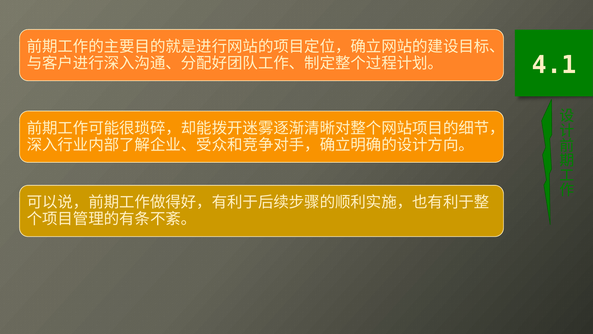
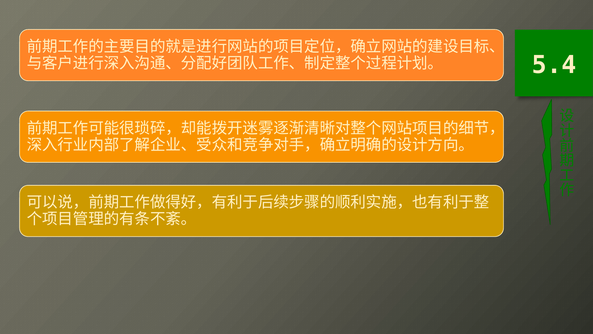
4.1: 4.1 -> 5.4 (554, 65)
